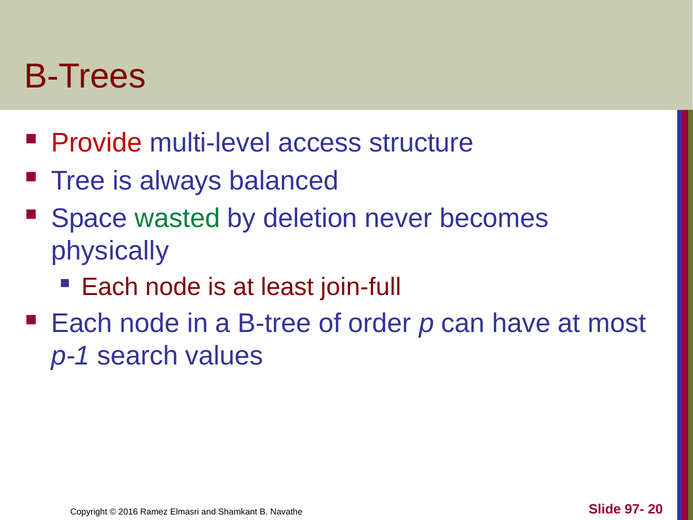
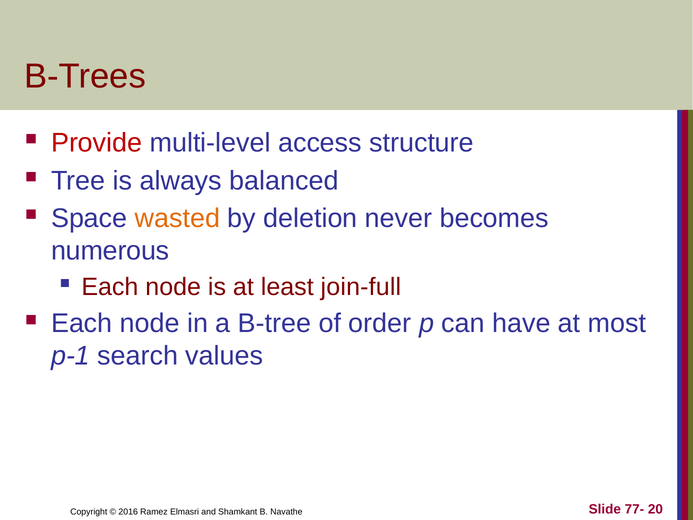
wasted colour: green -> orange (177, 218)
physically: physically -> numerous (110, 251)
97-: 97- -> 77- (634, 509)
